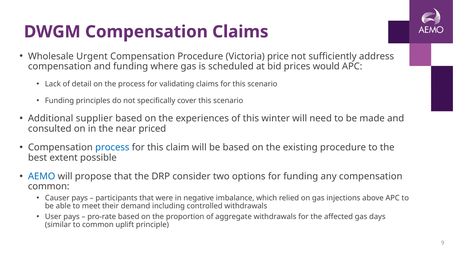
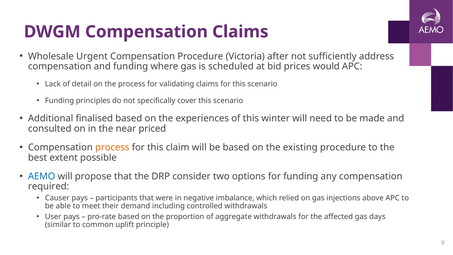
price: price -> after (278, 56)
supplier: supplier -> finalised (94, 118)
process colour: blue -> orange (112, 147)
common: common -> required (49, 186)
